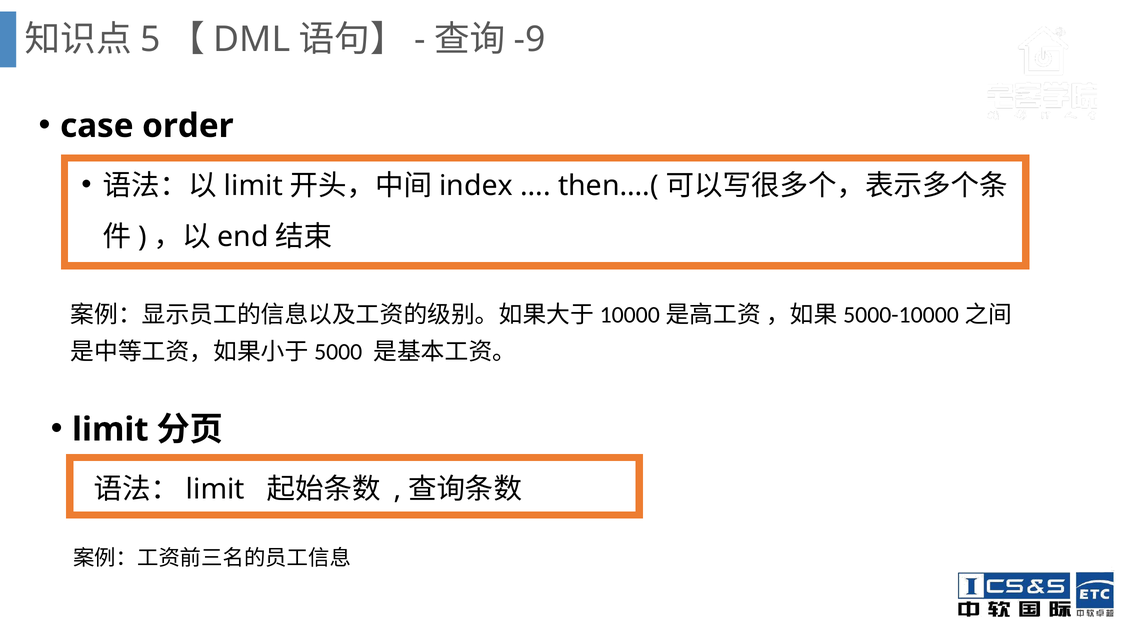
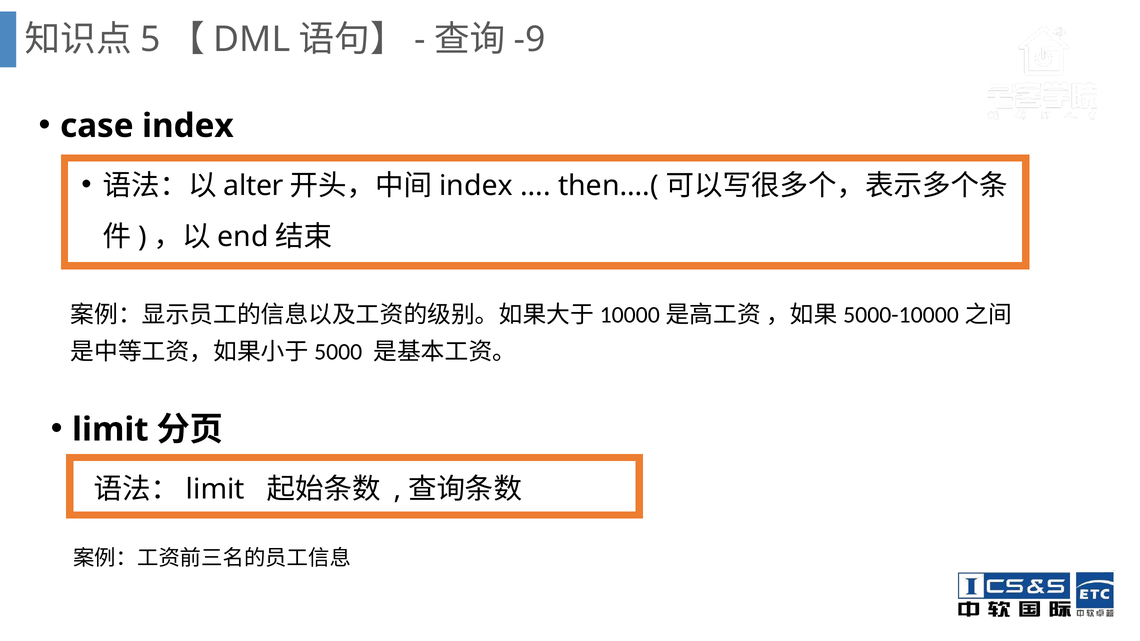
case order: order -> index (188, 126)
limit: limit -> alter (254, 186)
